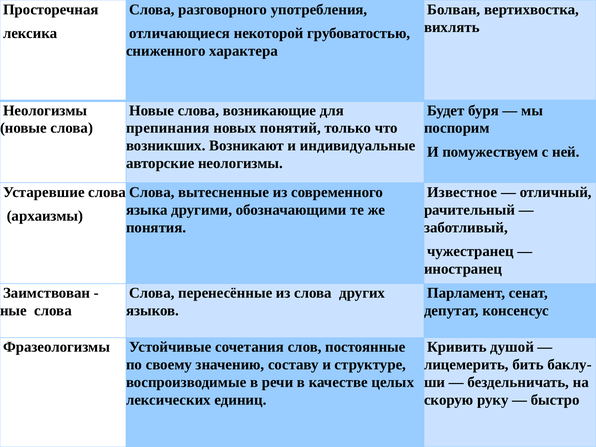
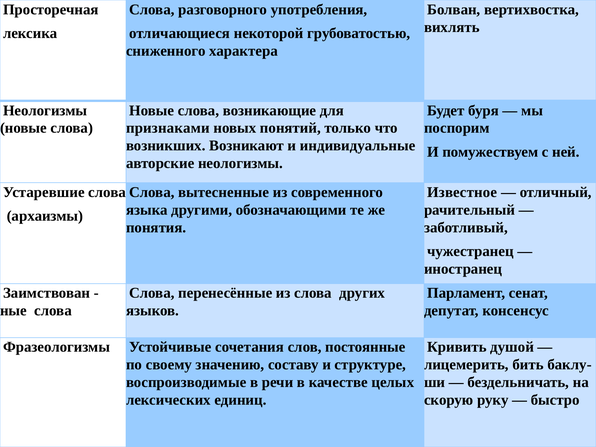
препинания: препинания -> признаками (168, 128)
